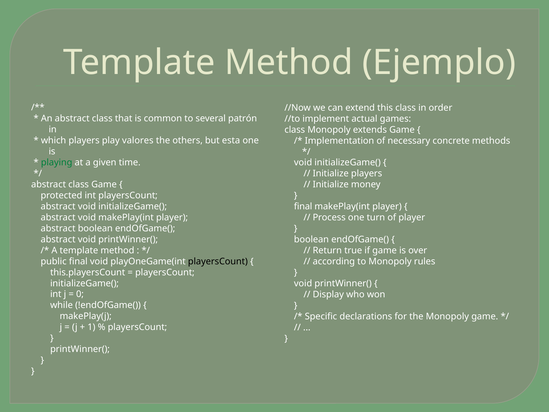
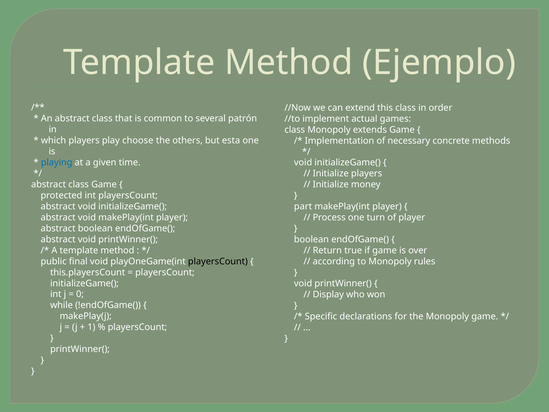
valores: valores -> choose (138, 140)
playing colour: green -> blue (57, 162)
final: final -> part (303, 206)
